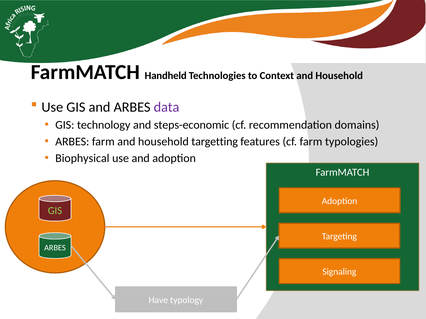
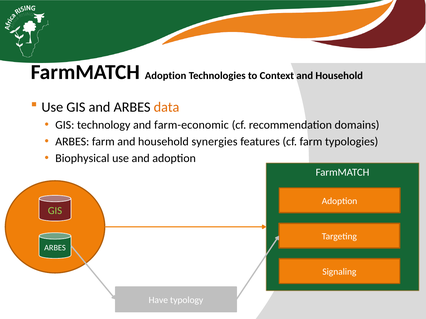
FarmMATCH Handheld: Handheld -> Adoption (166, 76)
data colour: purple -> orange (167, 107)
steps-economic: steps-economic -> farm-economic (191, 125)
targetting: targetting -> synergies (215, 142)
